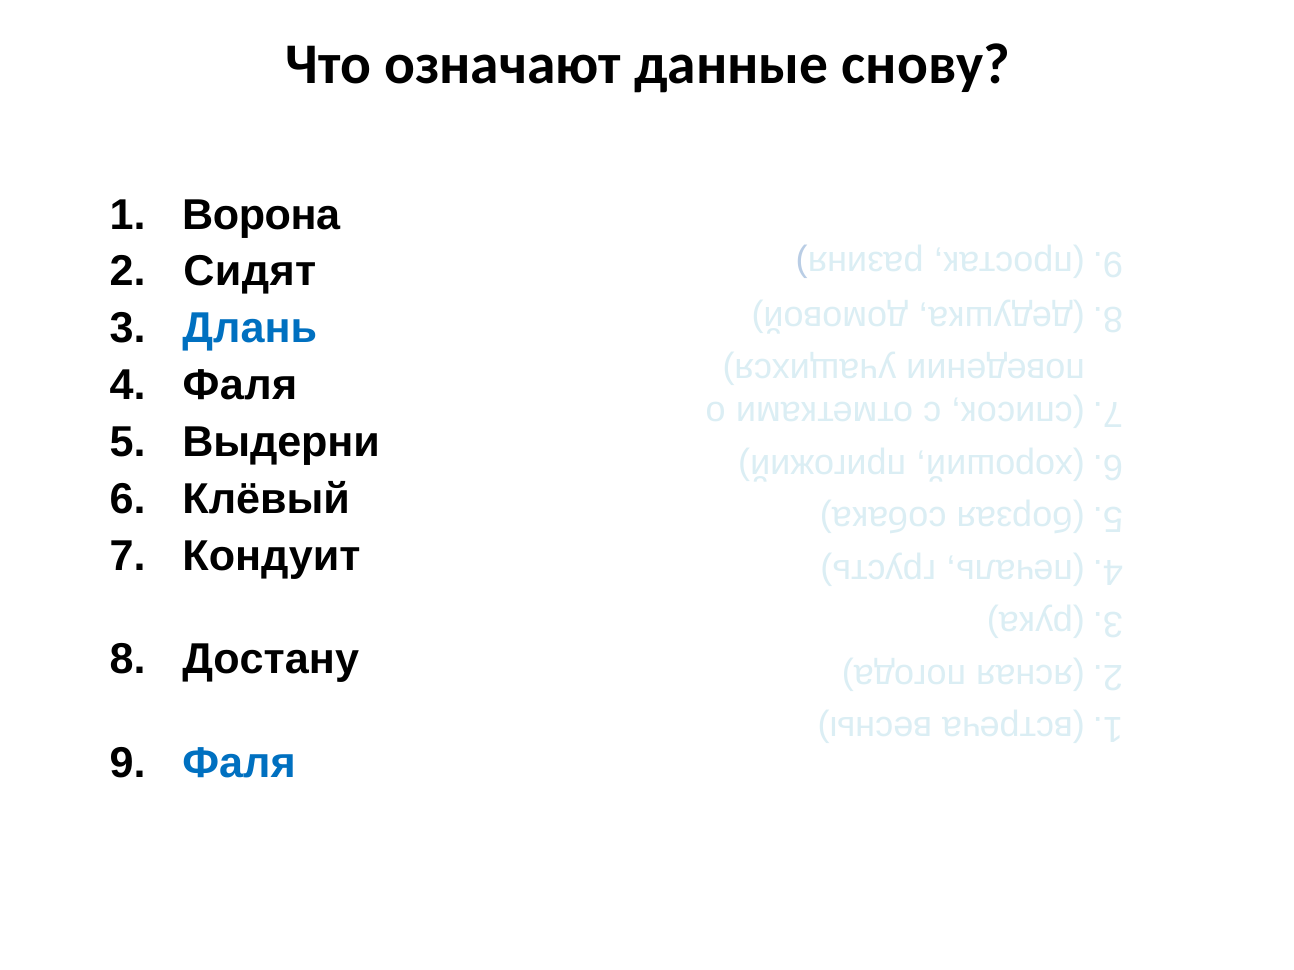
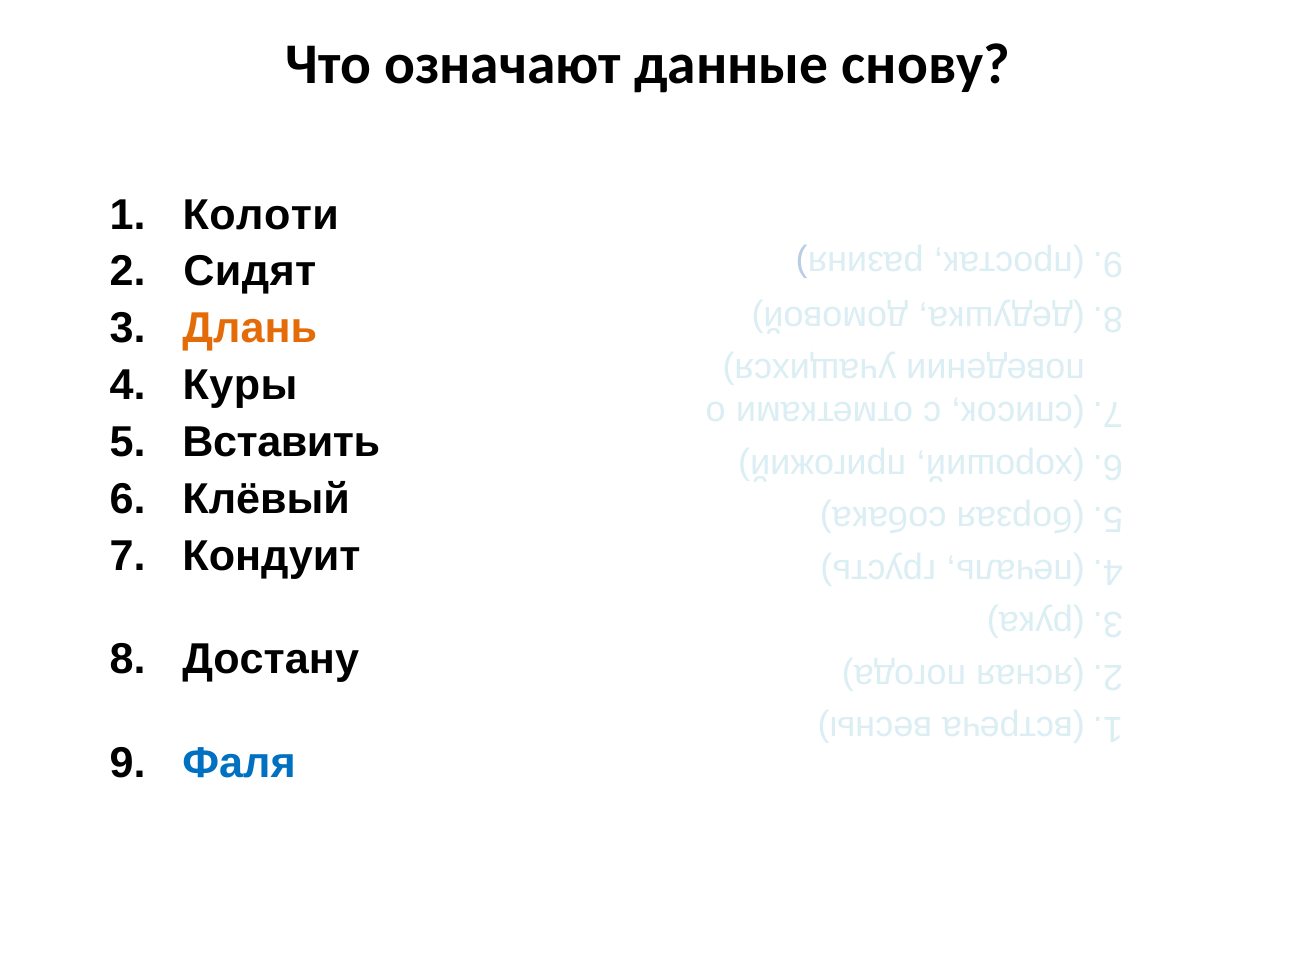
Ворона: Ворона -> Колоти (261, 215)
Длань colour: blue -> orange (250, 329)
Фаля: Фаля -> Куры (240, 386)
Выдерни: Выдерни -> Вставить (281, 443)
